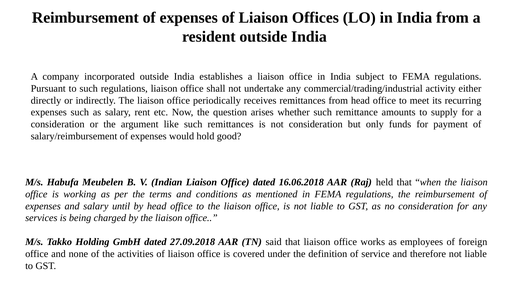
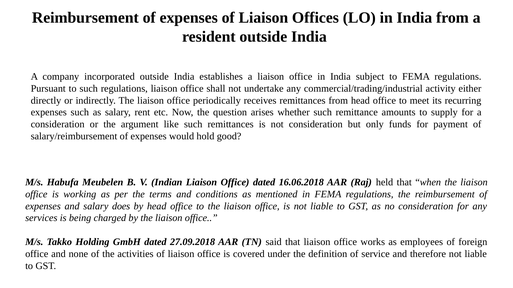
until: until -> does (121, 206)
